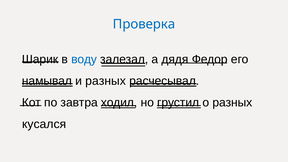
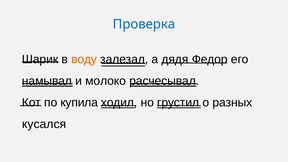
воду colour: blue -> orange (84, 59)
и разных: разных -> молоко (106, 81)
завтра: завтра -> купила (79, 103)
